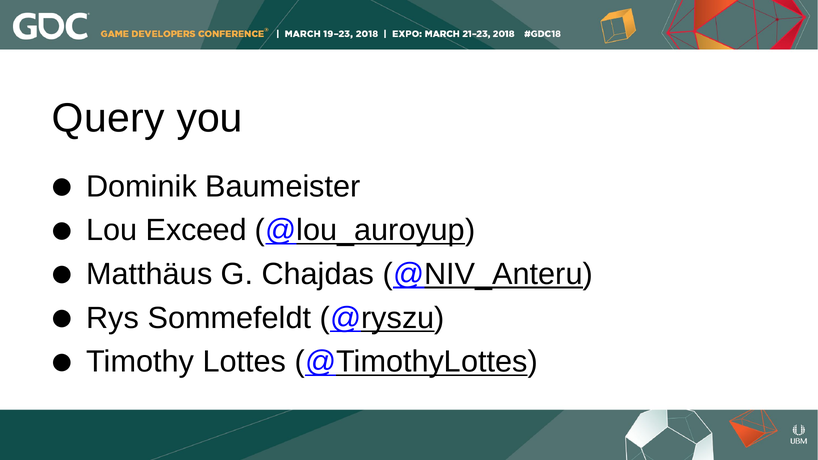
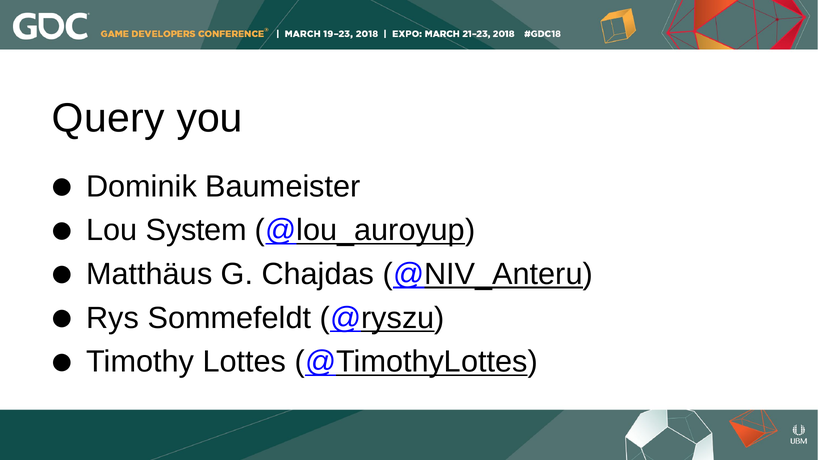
Exceed: Exceed -> System (196, 230)
